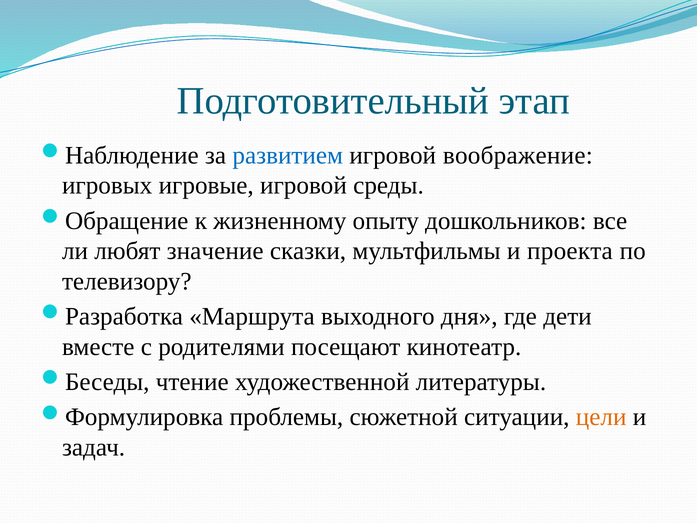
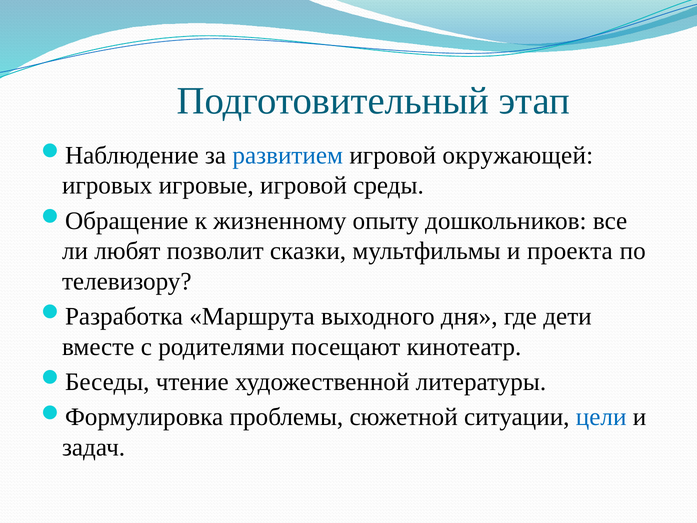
воображение: воображение -> окружающей (518, 155)
значение: значение -> позволит (215, 251)
цели colour: orange -> blue (601, 417)
